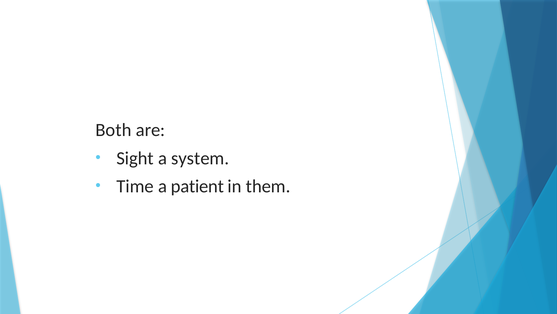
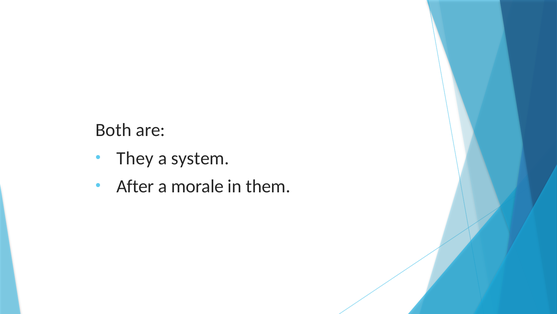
Sight: Sight -> They (135, 158)
Time: Time -> After (135, 186)
patient: patient -> morale (197, 186)
